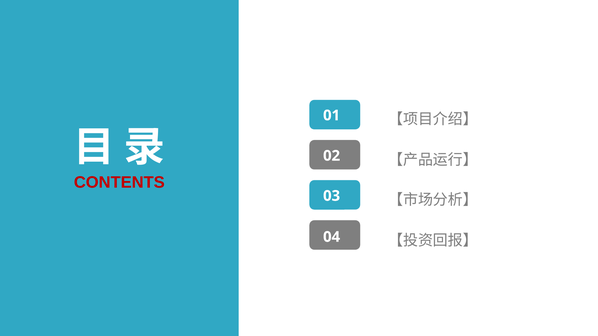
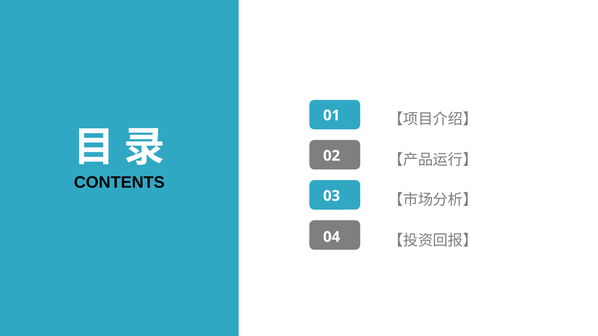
CONTENTS colour: red -> black (119, 183)
